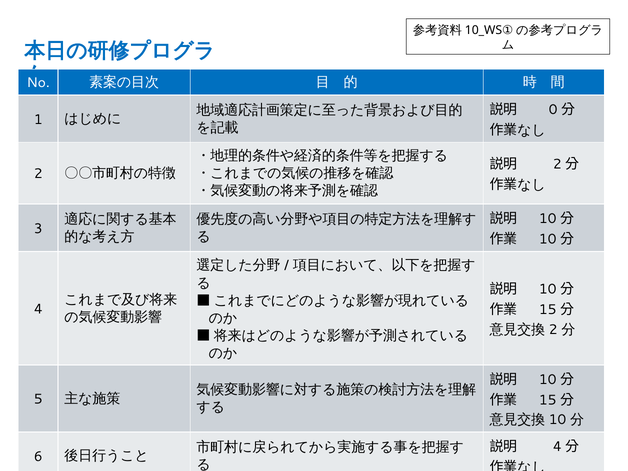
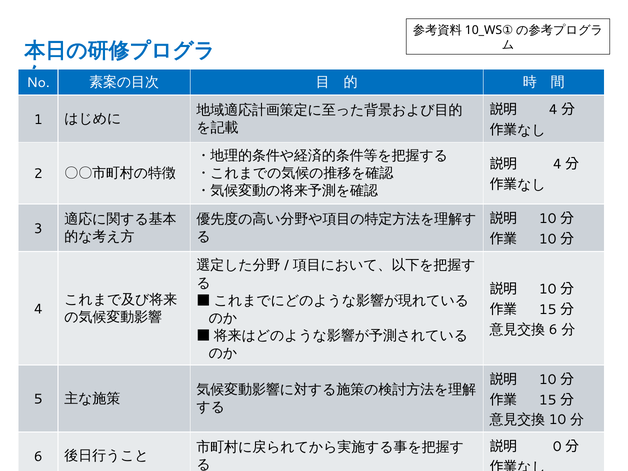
0: 0 -> 4 (553, 110)
2: 2 -> 4 (557, 164)
2: 2 -> 6 (553, 330)
4: 4 -> 0 (557, 447)
